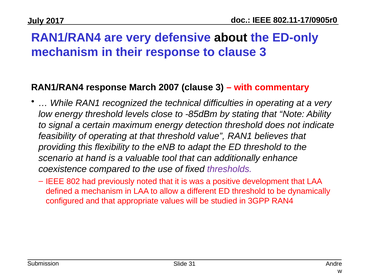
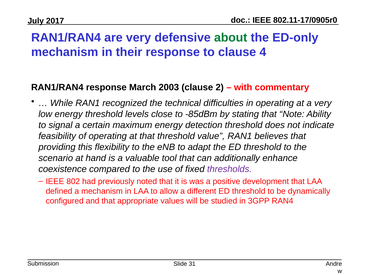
about colour: black -> green (231, 37)
to clause 3: 3 -> 4 (263, 52)
2007: 2007 -> 2003 (169, 87)
3: 3 -> 2 (220, 87)
